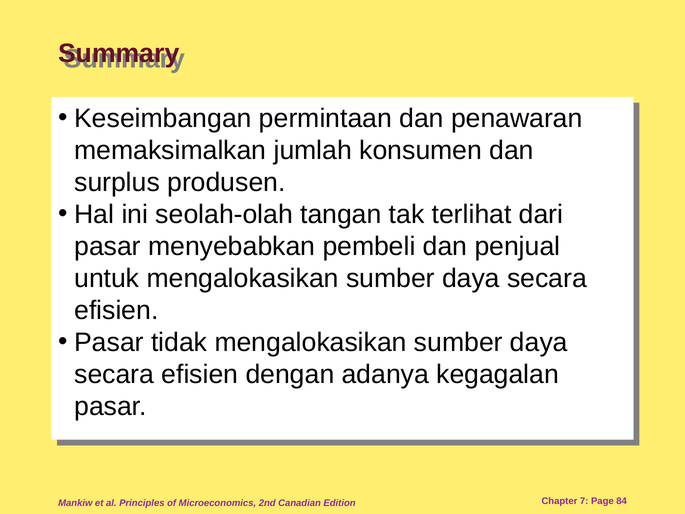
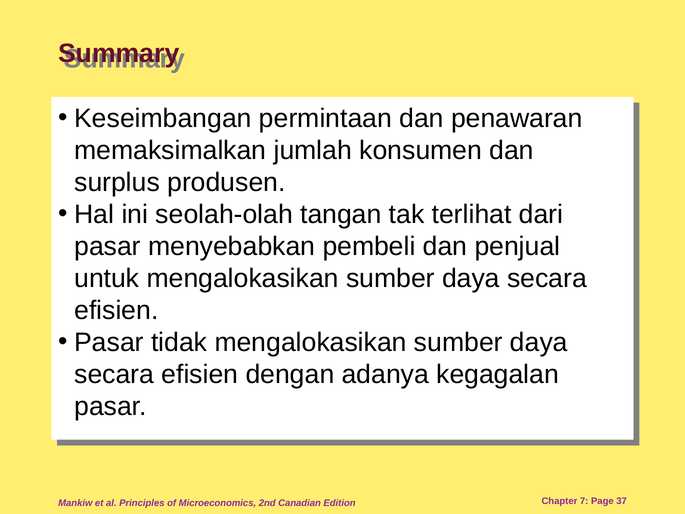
84: 84 -> 37 (622, 501)
